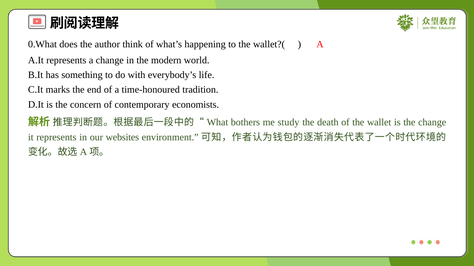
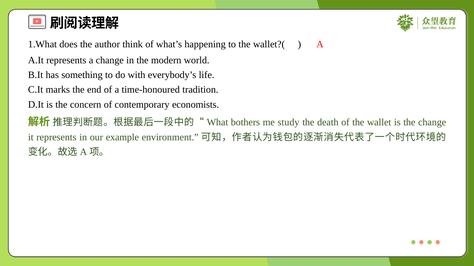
0.What: 0.What -> 1.What (42, 44)
websites: websites -> example (122, 137)
